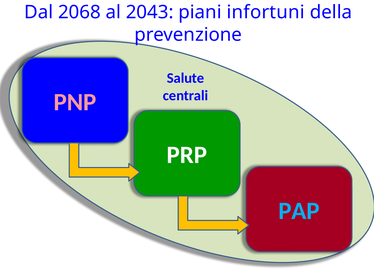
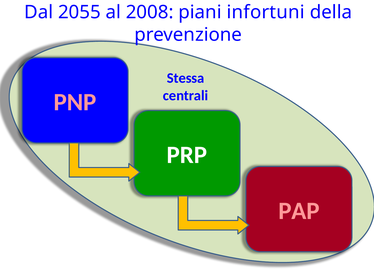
2068: 2068 -> 2055 (79, 12)
2043: 2043 -> 2008 (150, 12)
Salute: Salute -> Stessa (186, 78)
PAP colour: light blue -> pink (299, 211)
